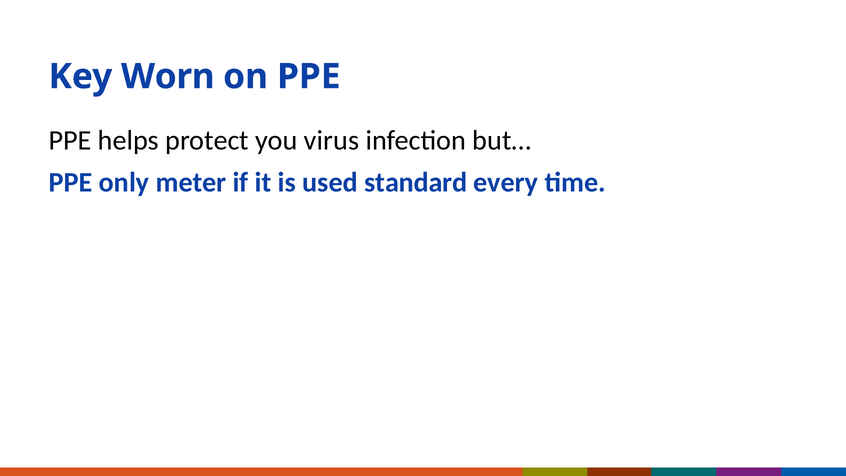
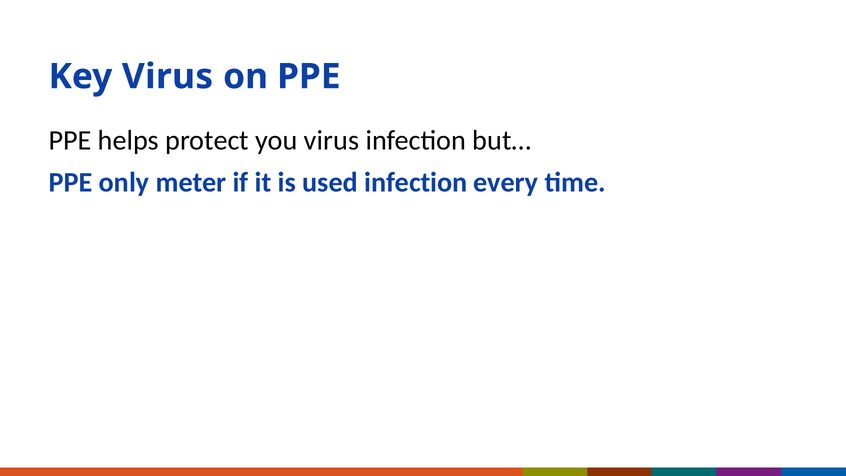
Key Worn: Worn -> Virus (167, 77)
used standard: standard -> infection (416, 182)
